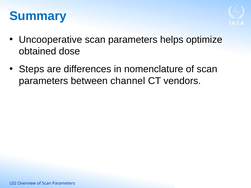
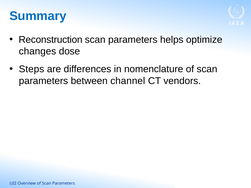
Uncooperative: Uncooperative -> Reconstruction (51, 40)
obtained: obtained -> changes (37, 51)
